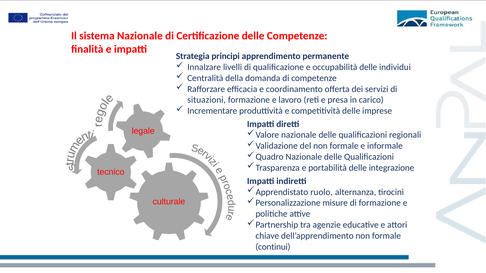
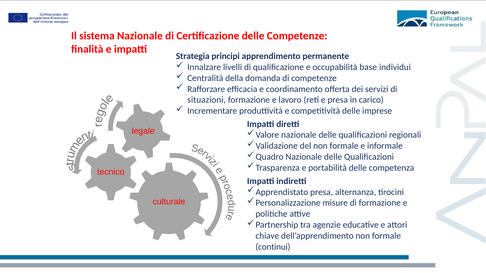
occupabilità delle: delle -> base (368, 67)
integrazione: integrazione -> competenza (392, 168)
Apprendistato ruolo: ruolo -> presa (322, 192)
